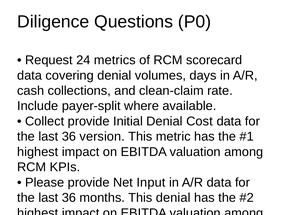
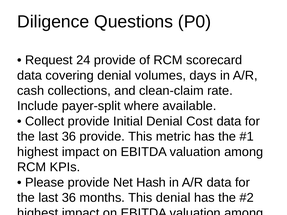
24 metrics: metrics -> provide (115, 60)
36 version: version -> provide (102, 137)
Input: Input -> Hash (151, 183)
